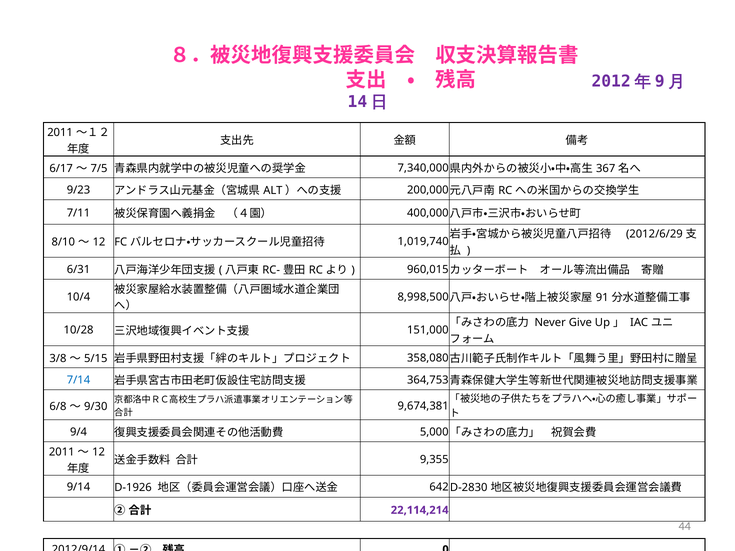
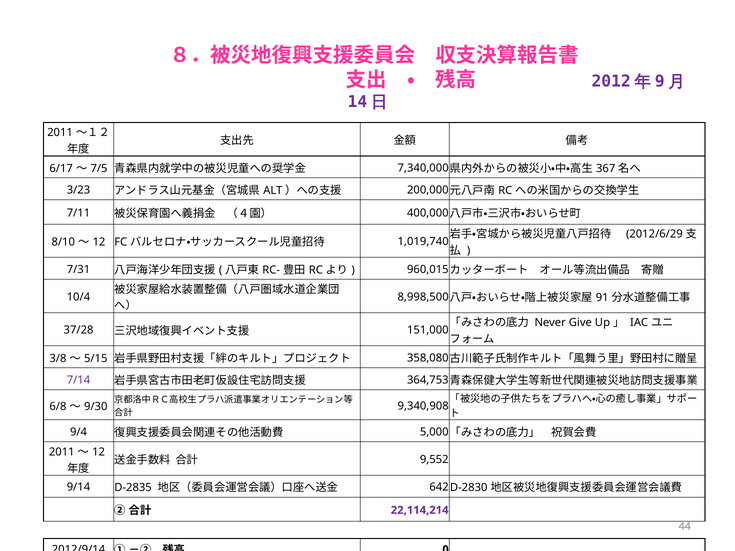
9/23: 9/23 -> 3/23 (78, 190)
6/31: 6/31 -> 7/31 (78, 269)
10/28: 10/28 -> 37/28 (79, 330)
7/14 colour: blue -> purple (78, 380)
9,674,381: 9,674,381 -> 9,340,908 (423, 406)
9,355: 9,355 -> 9,552 (434, 460)
D-1926: D-1926 -> D-2835 (133, 488)
